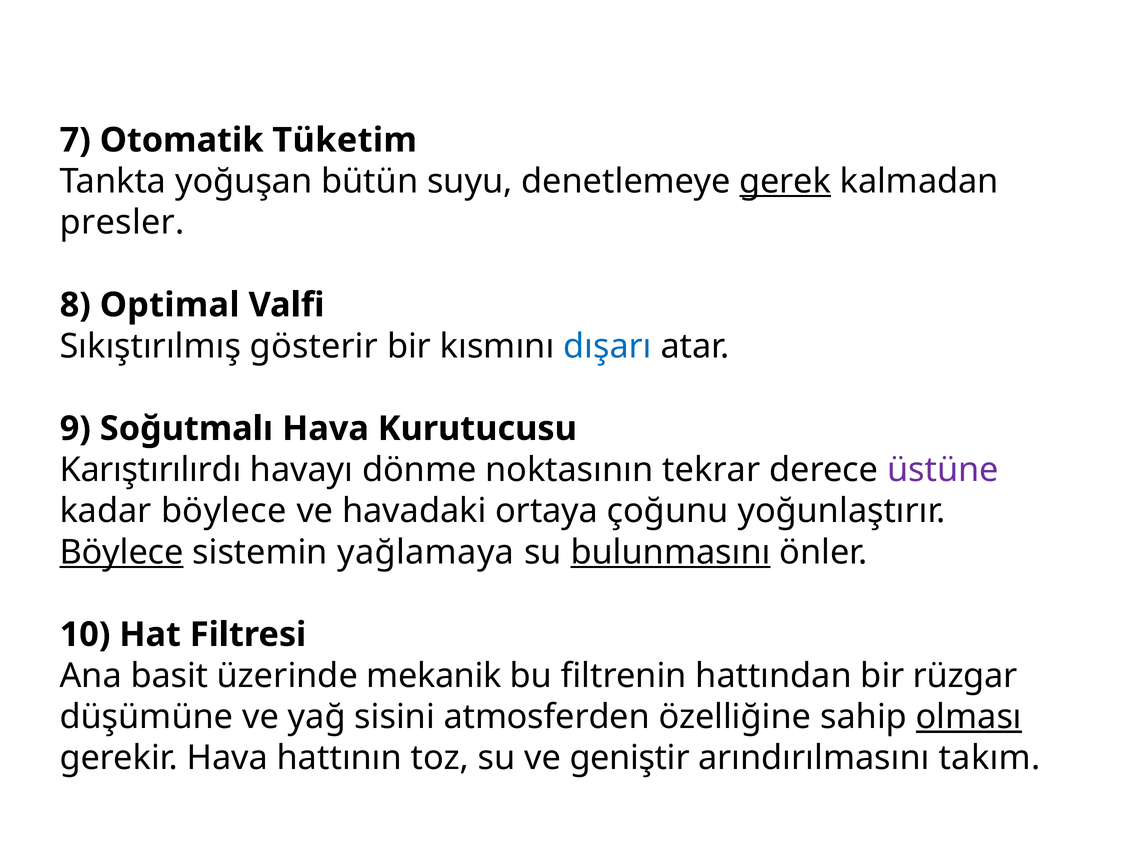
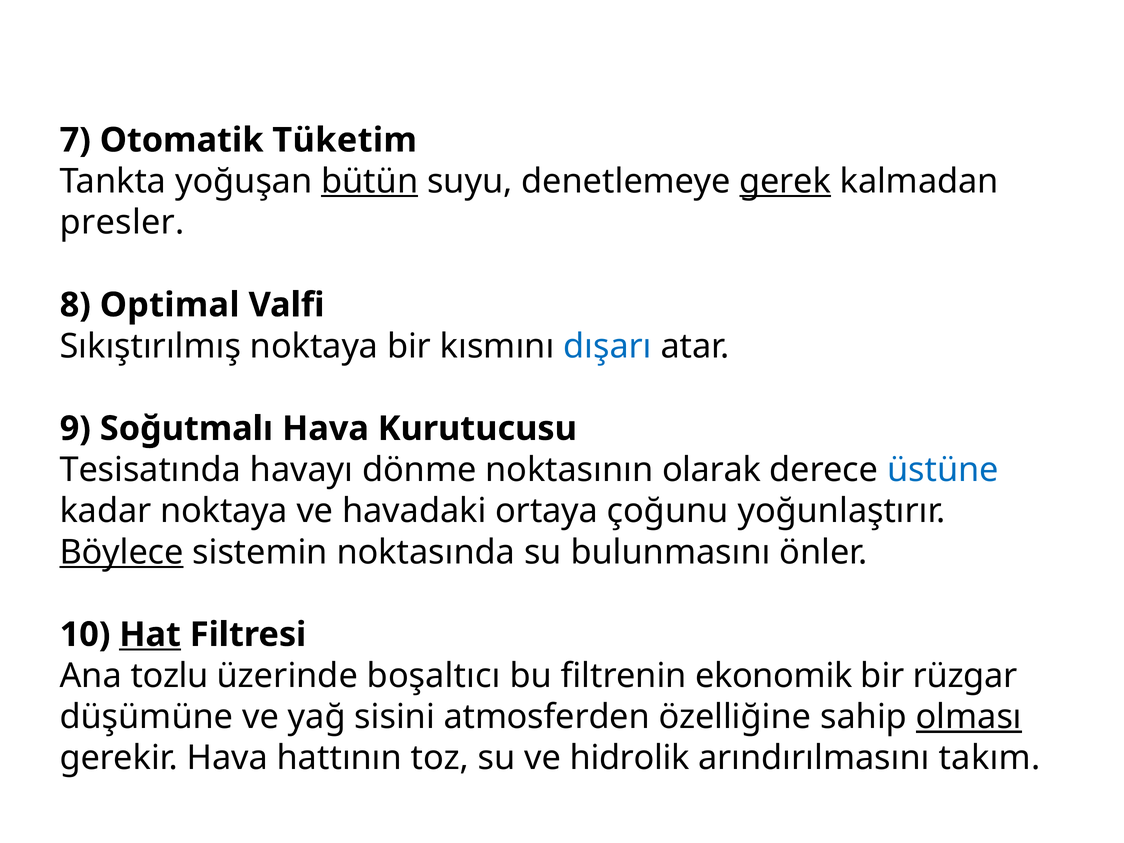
bütün underline: none -> present (370, 181)
Sıkıştırılmış gösterir: gösterir -> noktaya (314, 346)
Karıştırılırdı: Karıştırılırdı -> Tesisatında (150, 470)
tekrar: tekrar -> olarak (712, 470)
üstüne colour: purple -> blue (943, 470)
kadar böylece: böylece -> noktaya (224, 511)
yağlamaya: yağlamaya -> noktasında (426, 552)
bulunmasını underline: present -> none (671, 552)
Hat underline: none -> present (150, 635)
basit: basit -> tozlu (170, 676)
mekanik: mekanik -> boşaltıcı (434, 676)
hattından: hattından -> ekonomik (774, 676)
geniştir: geniştir -> hidrolik (630, 758)
